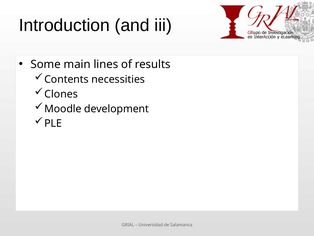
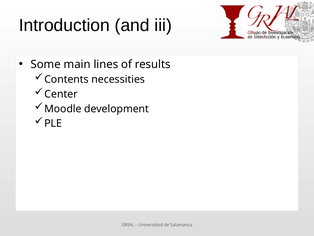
Clones: Clones -> Center (61, 94)
